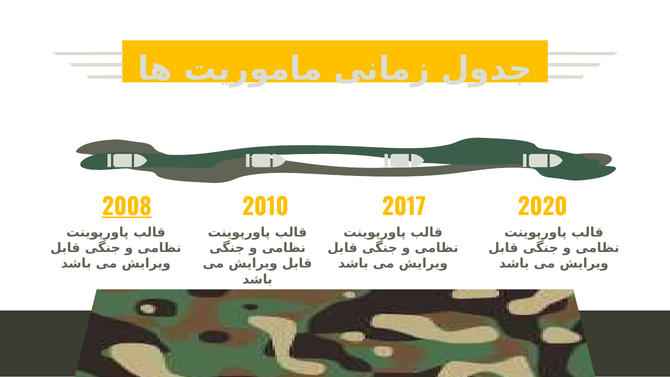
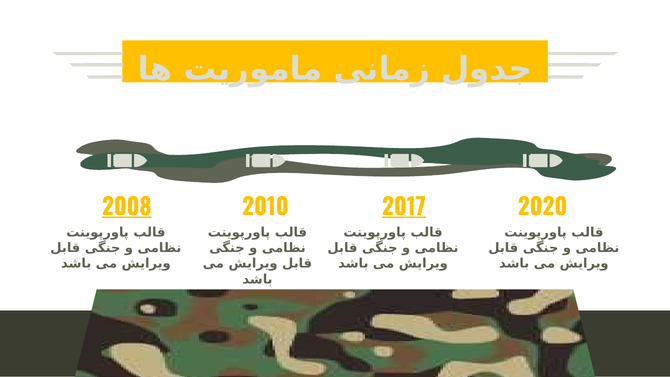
2017 underline: none -> present (404, 207)
